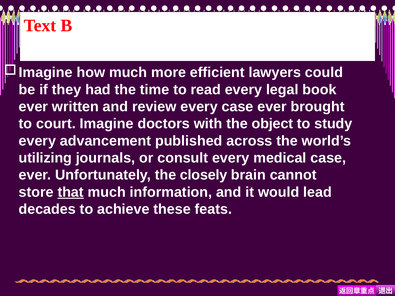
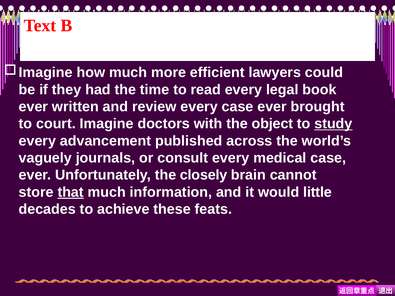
study underline: none -> present (333, 124)
utilizing: utilizing -> vaguely (45, 158)
lead: lead -> little (318, 192)
